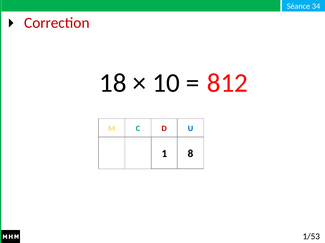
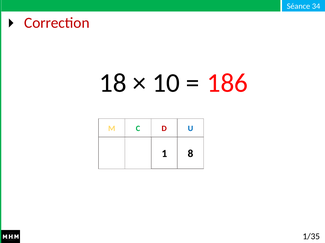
812: 812 -> 186 (227, 83)
1/53: 1/53 -> 1/35 (311, 237)
